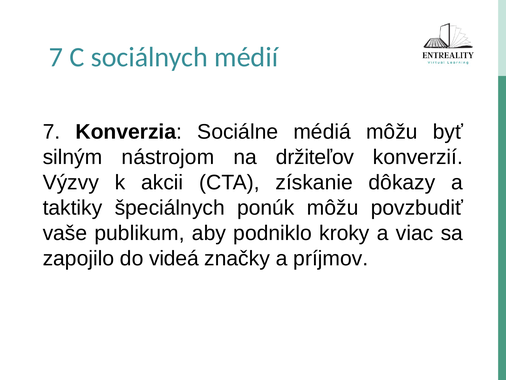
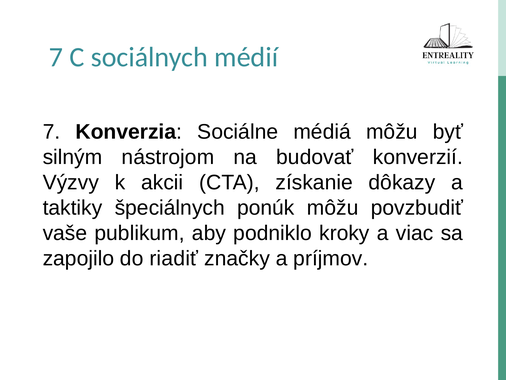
držiteľov: držiteľov -> budovať (315, 157)
videá: videá -> riadiť (174, 258)
